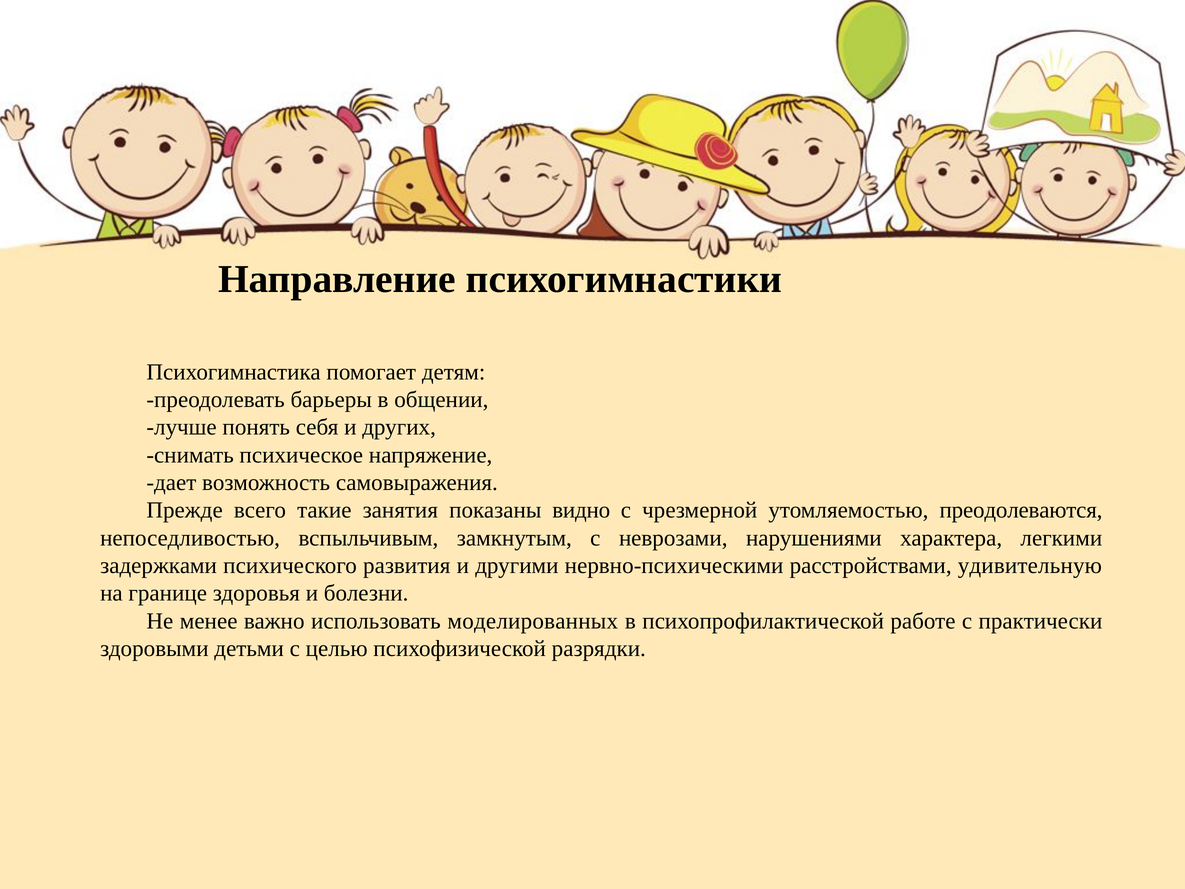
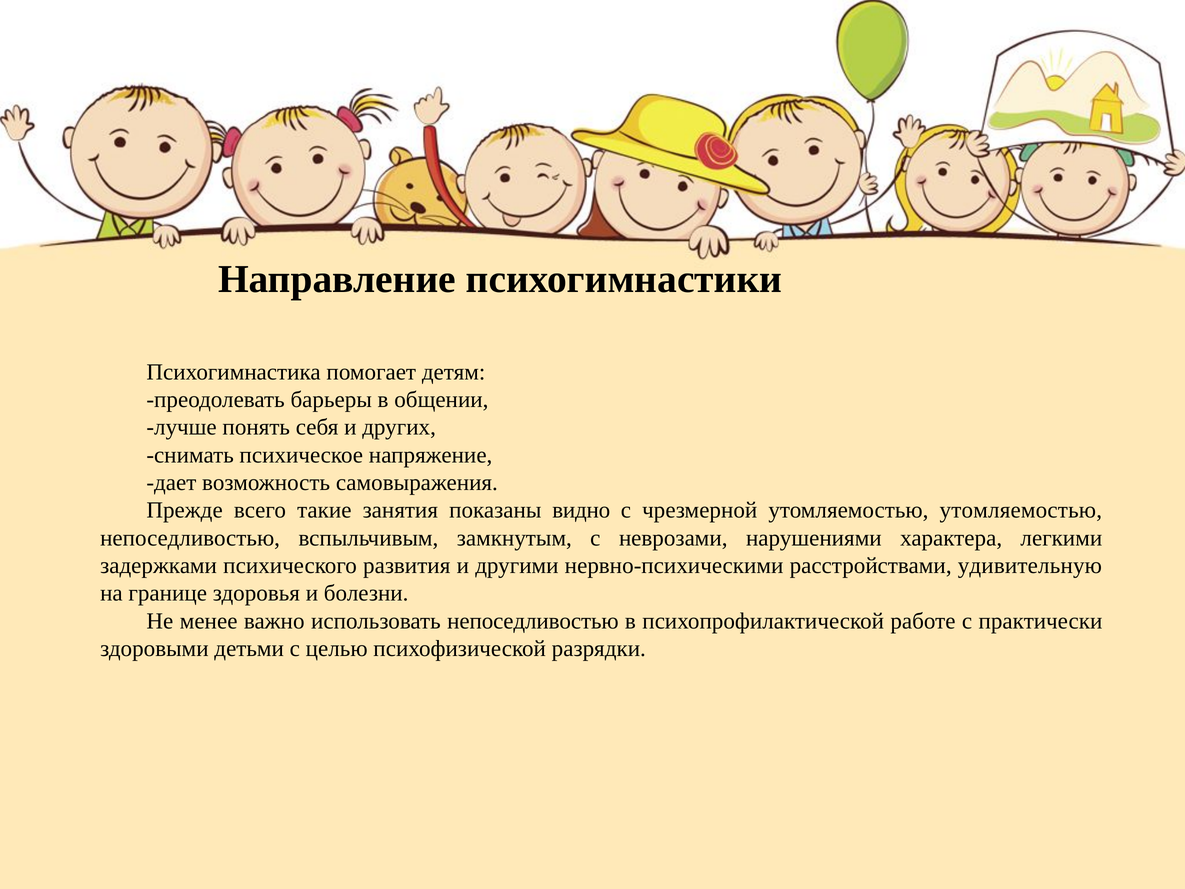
утомляемостью преодолеваются: преодолеваются -> утомляемостью (1021, 510)
использовать моделированных: моделированных -> непоседливостью (533, 621)
